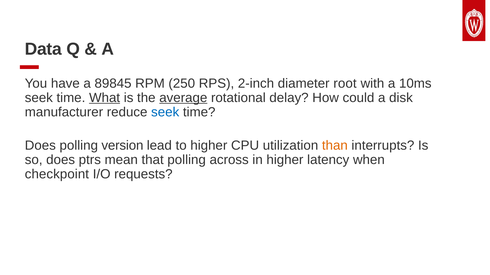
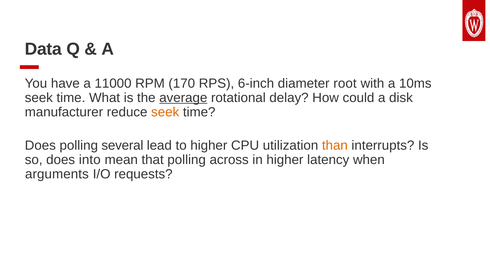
89845: 89845 -> 11000 (113, 84)
250: 250 -> 170 (182, 84)
2-inch: 2-inch -> 6-inch (256, 84)
What underline: present -> none (105, 98)
seek colour: blue -> orange (165, 112)
version: version -> several (122, 146)
ptrs: ptrs -> into (90, 160)
checkpoint: checkpoint -> arguments (57, 175)
